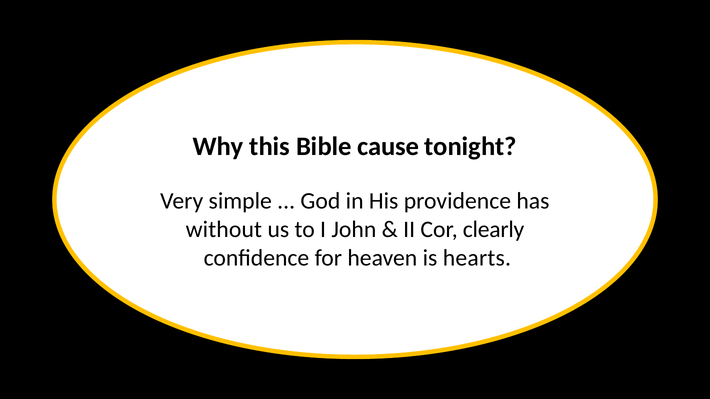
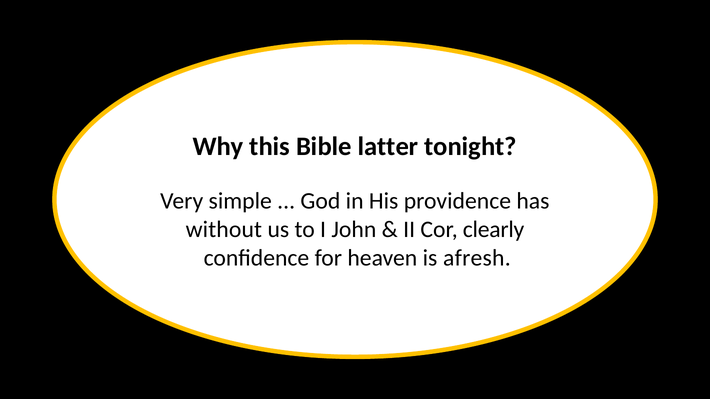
cause: cause -> latter (388, 146)
hearts: hearts -> afresh (477, 258)
